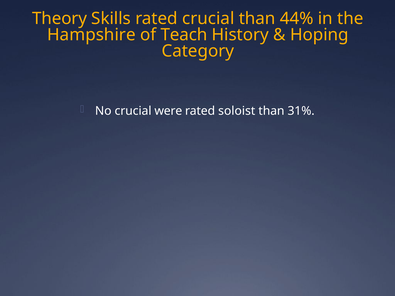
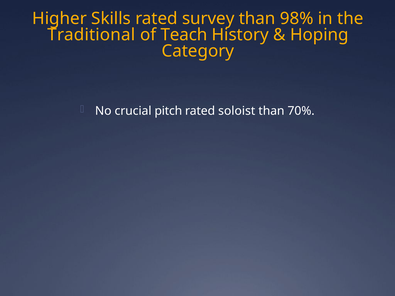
Theory: Theory -> Higher (59, 19)
rated crucial: crucial -> survey (208, 19)
44%: 44% -> 98% (297, 19)
Hampshire: Hampshire -> Traditional (91, 35)
were: were -> pitch (168, 111)
31%: 31% -> 70% (301, 111)
